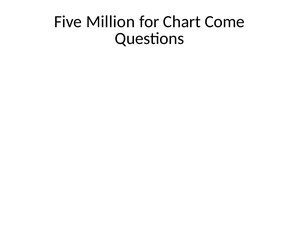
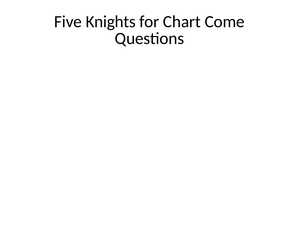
Million: Million -> Knights (111, 22)
